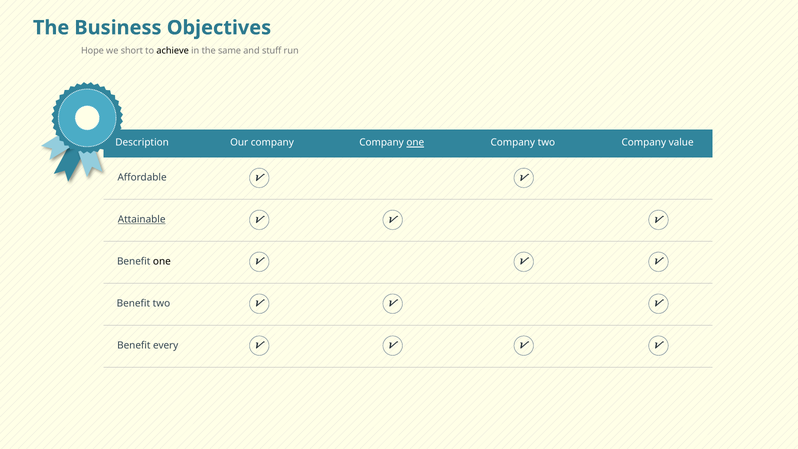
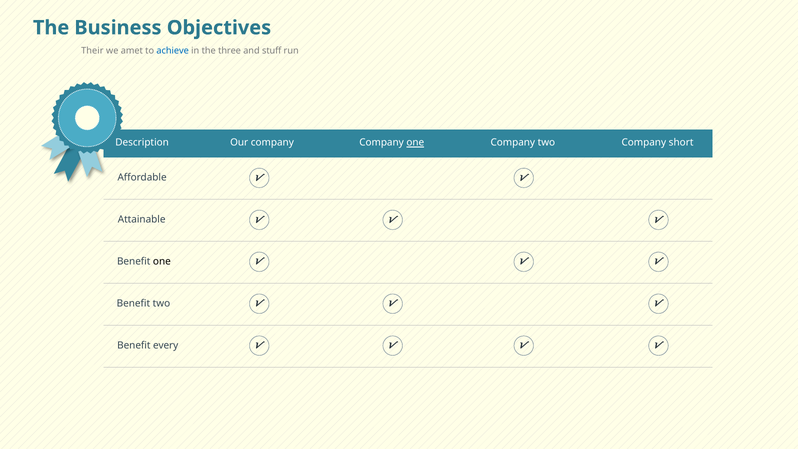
Hope: Hope -> Their (92, 51)
short: short -> amet (132, 51)
achieve colour: black -> blue (173, 51)
same: same -> three (230, 51)
value: value -> short (681, 143)
Attainable underline: present -> none (142, 219)
